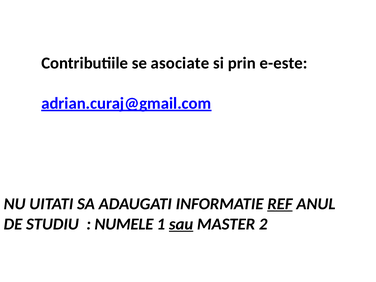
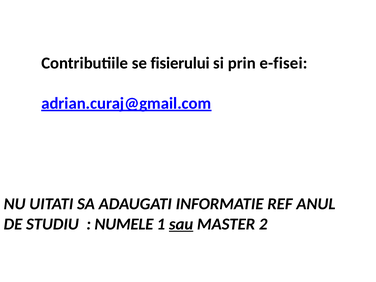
asociate: asociate -> fisierului (180, 63)
e-este: e-este -> e-fisei (284, 63)
REF underline: present -> none (280, 204)
